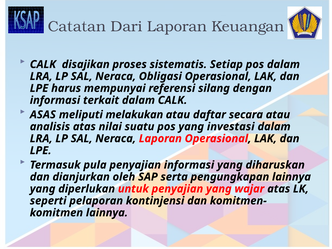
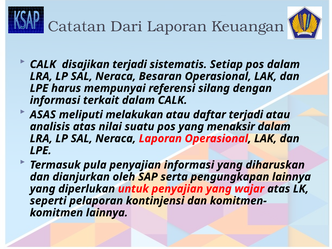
disajikan proses: proses -> terjadi (130, 64)
Obligasi: Obligasi -> Besaran (160, 76)
daftar secara: secara -> terjadi (246, 115)
investasi: investasi -> menaksir (231, 127)
